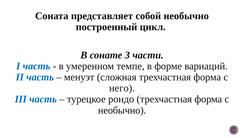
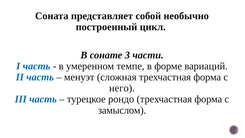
необычно: необычно -> замыслом (122, 110)
